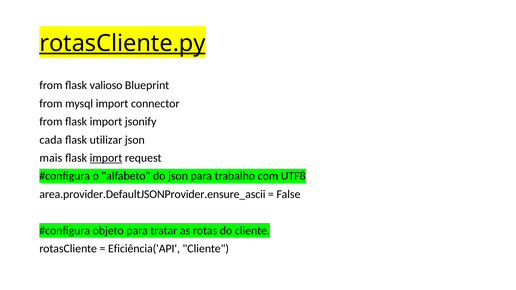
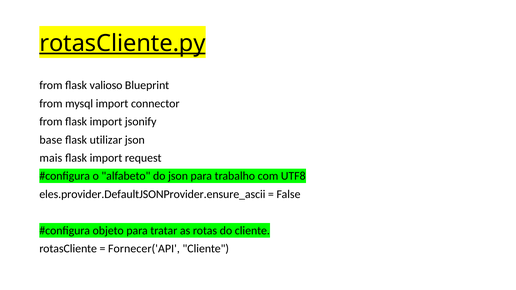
cada: cada -> base (51, 140)
import underline: present -> none (106, 158)
area.provider.DefaultJSONProvider.ensure_ascii: area.provider.DefaultJSONProvider.ensure_ascii -> eles.provider.DefaultJSONProvider.ensure_ascii (152, 194)
Eficiência('API: Eficiência('API -> Fornecer('API (144, 249)
